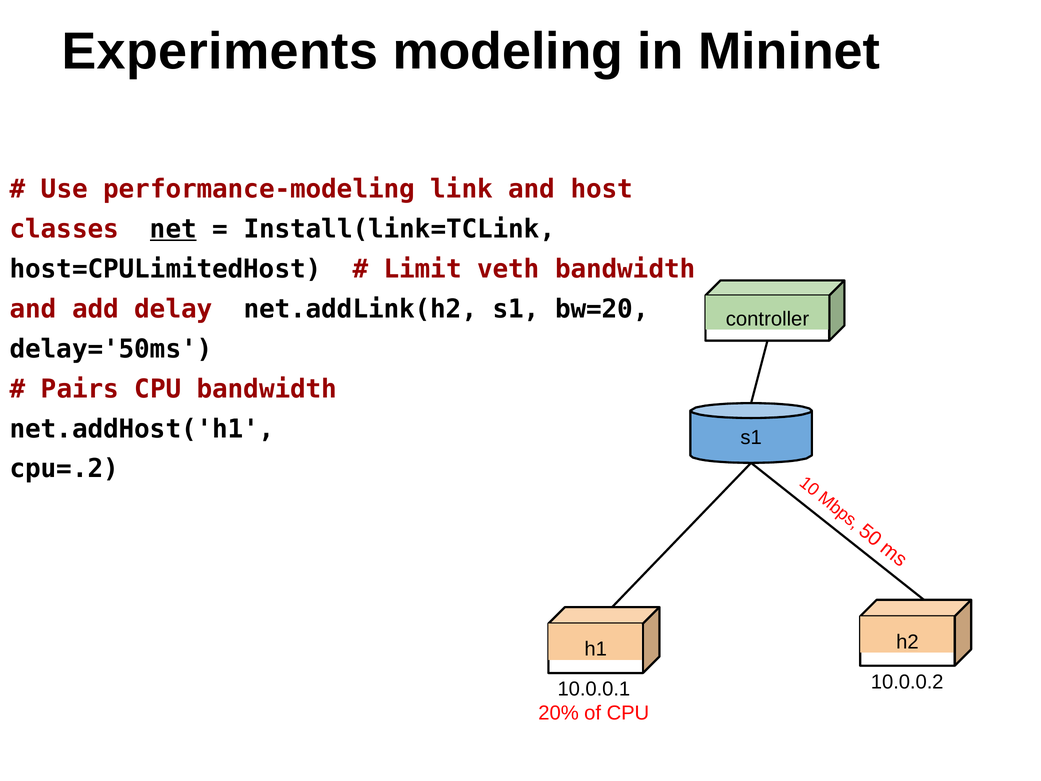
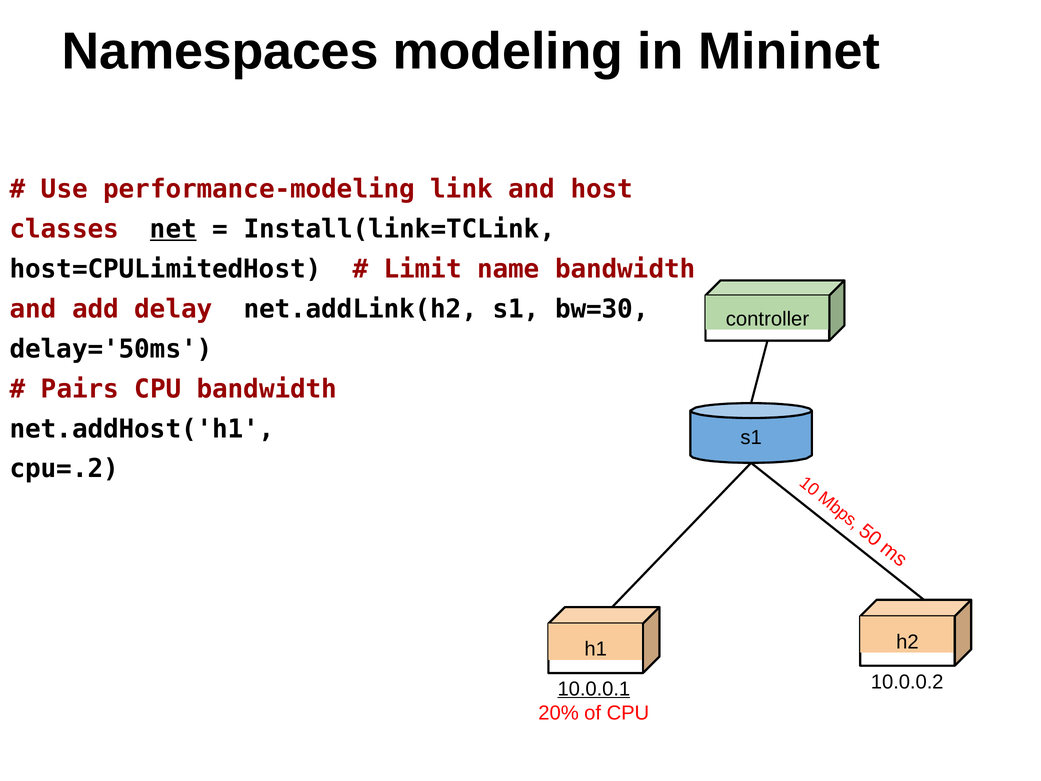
Experiments: Experiments -> Namespaces (220, 52)
veth: veth -> name (508, 269)
bw=20: bw=20 -> bw=30 (602, 309)
10.0.0.1 underline: none -> present (594, 689)
